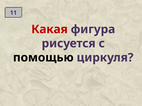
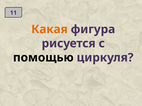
Какая colour: red -> orange (49, 29)
